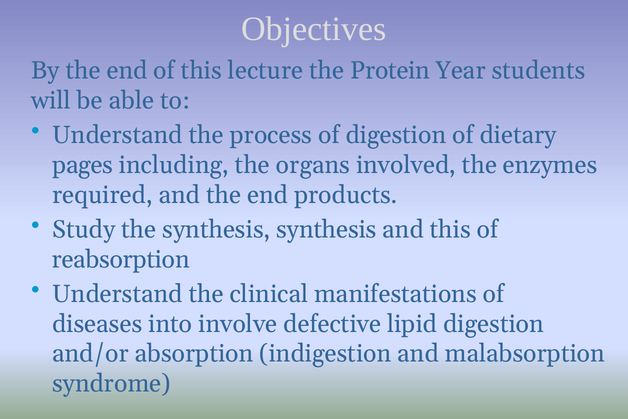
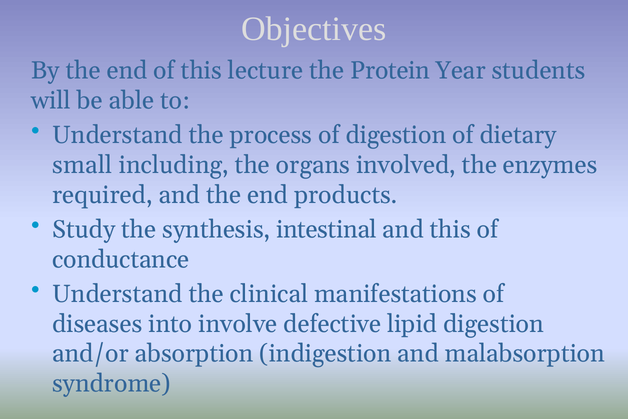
pages: pages -> small (82, 165)
synthesis synthesis: synthesis -> intestinal (327, 229)
reabsorption: reabsorption -> conductance (121, 259)
